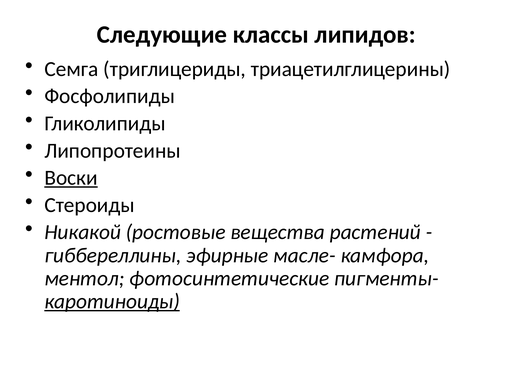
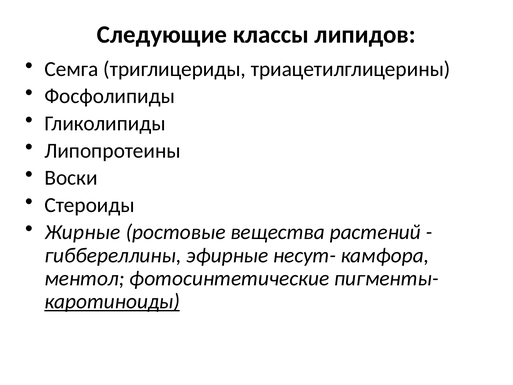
Воски underline: present -> none (71, 178)
Никакой: Никакой -> Жирные (83, 232)
масле-: масле- -> несут- (305, 255)
